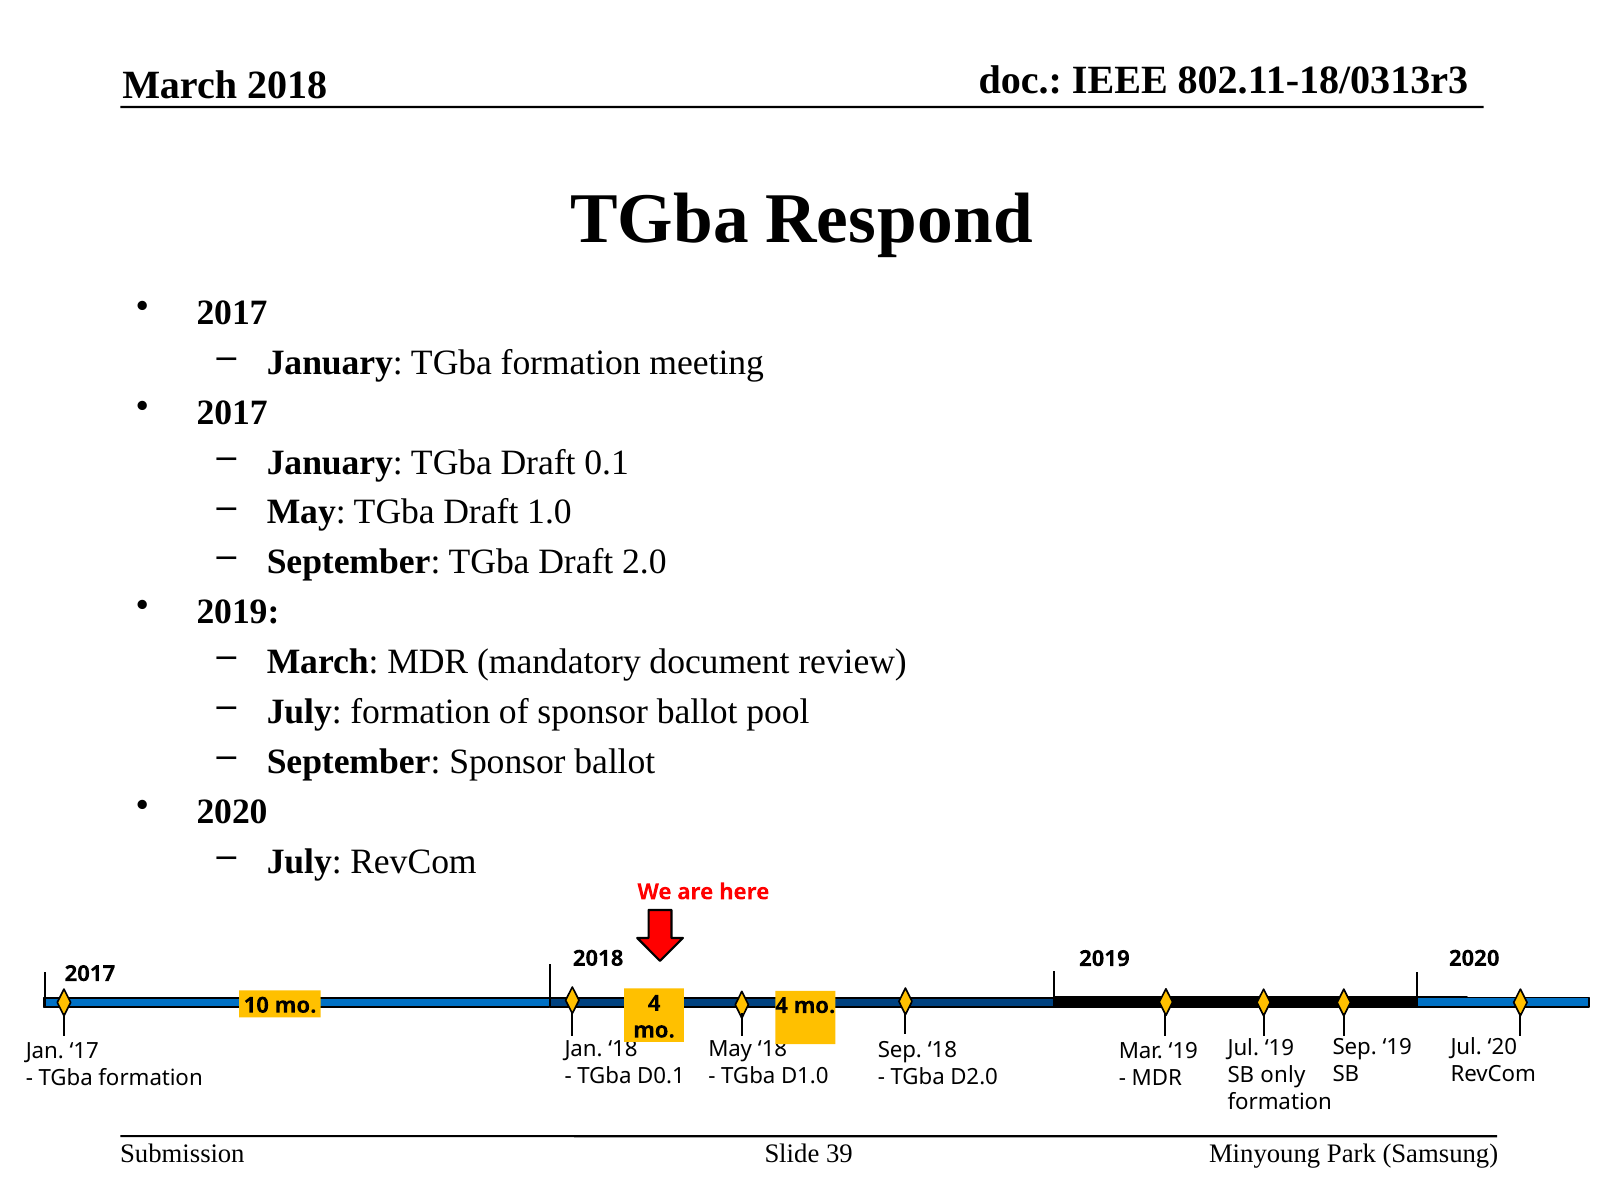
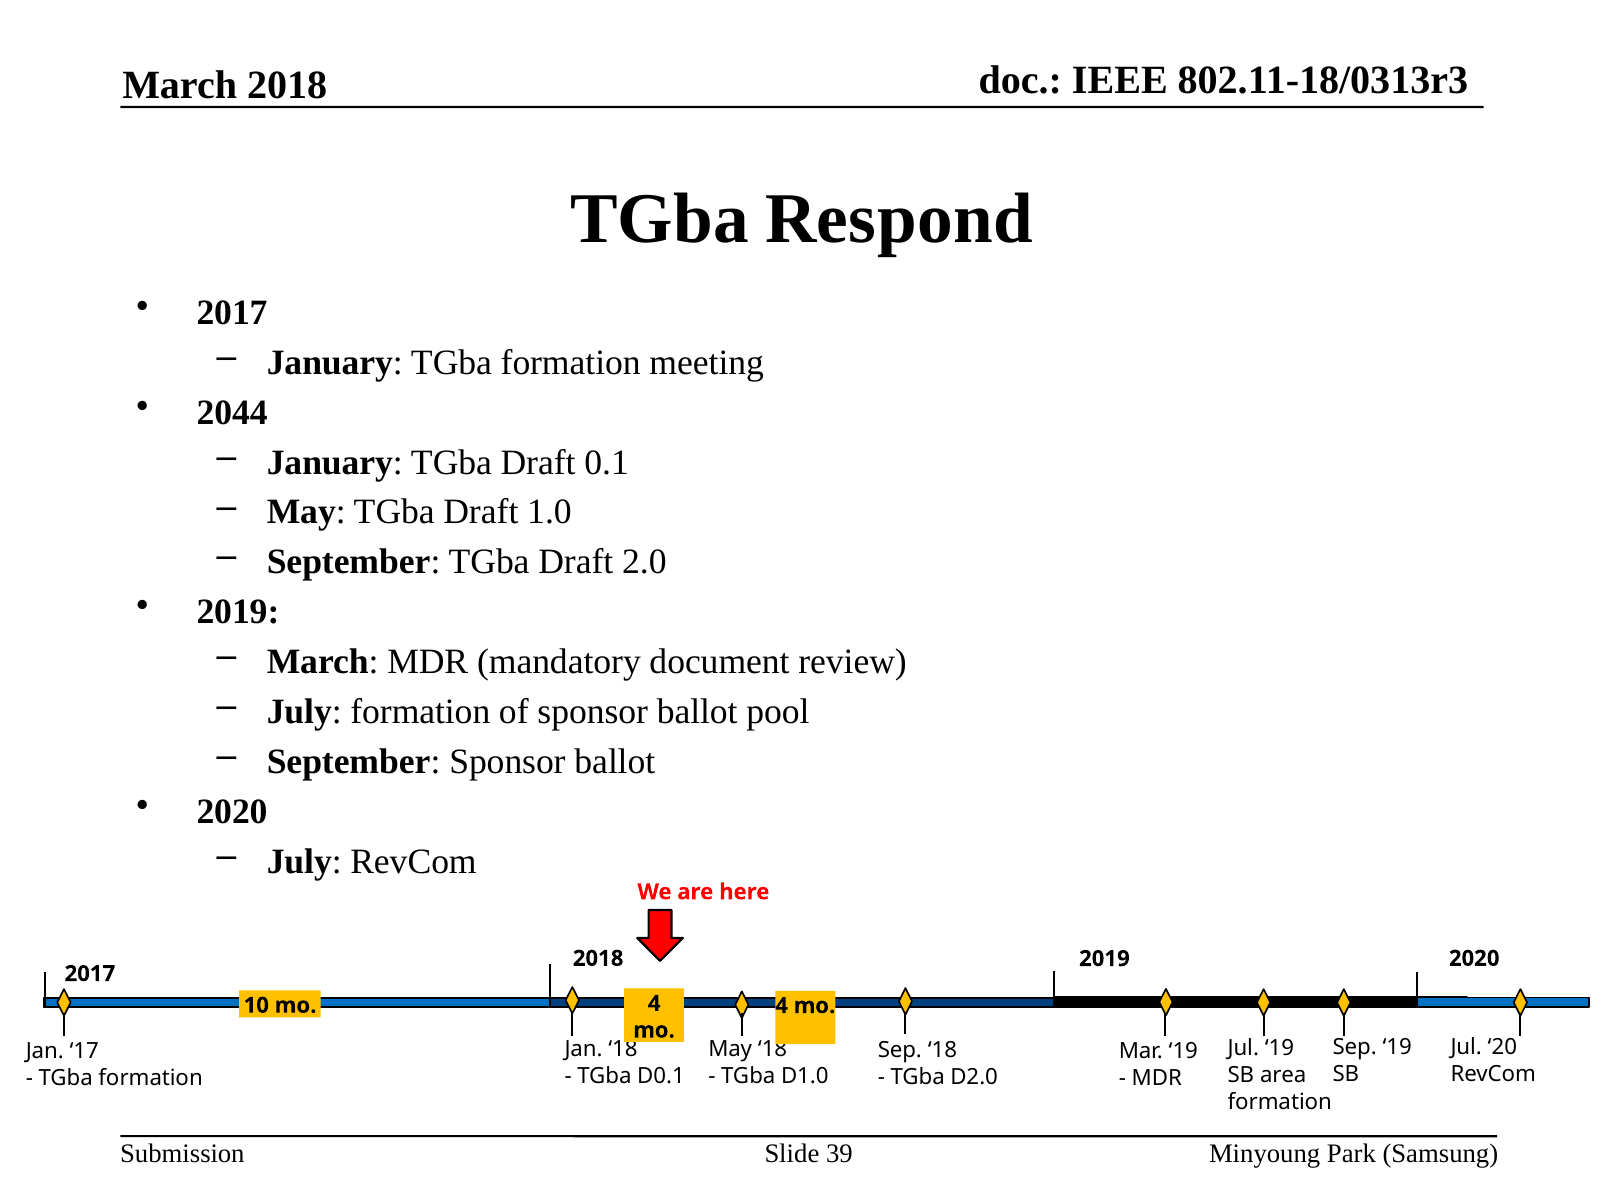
2017: 2017 -> 2044 (232, 412)
only: only -> area (1283, 1075)
